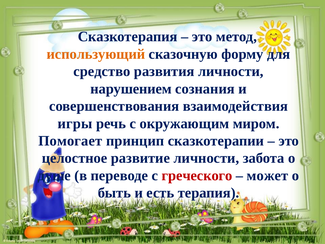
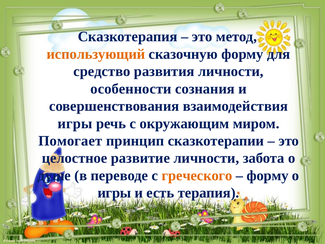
нарушением: нарушением -> особенности (131, 89)
греческого colour: red -> orange (197, 175)
может: может -> форму (268, 175)
быть: быть -> игры (114, 193)
